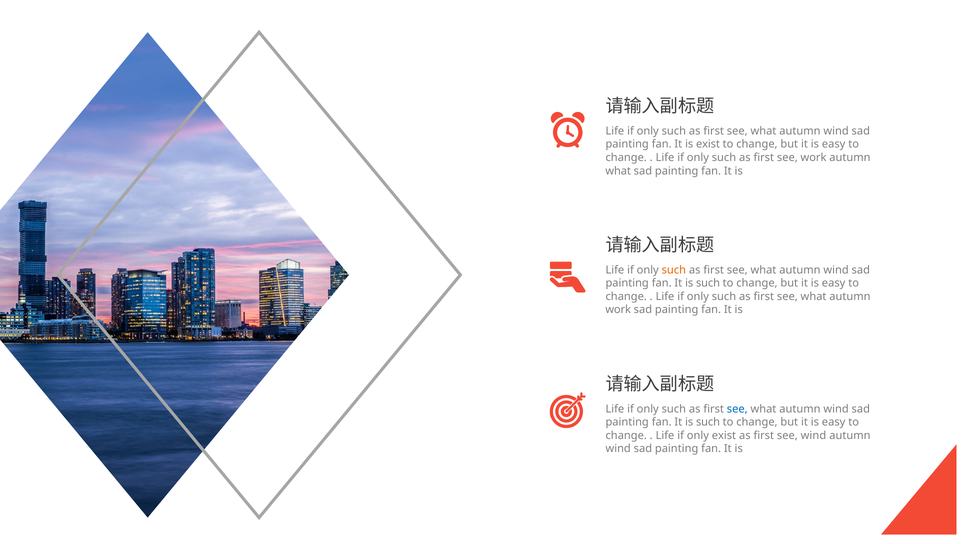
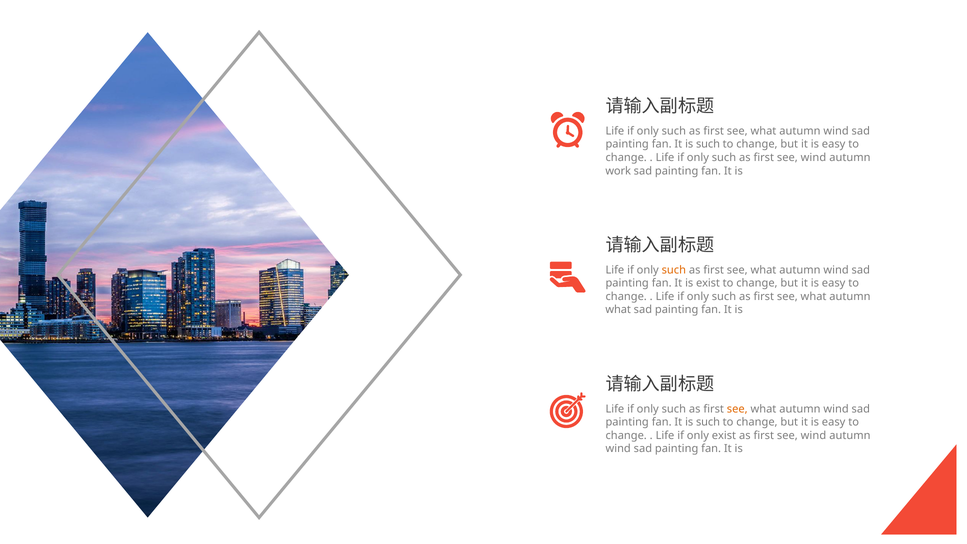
exist: exist -> such (708, 144)
work: work -> wind (813, 158)
what: what -> work (618, 171)
such: such -> exist (708, 283)
work: work -> what (618, 310)
see colour: blue -> orange (737, 409)
